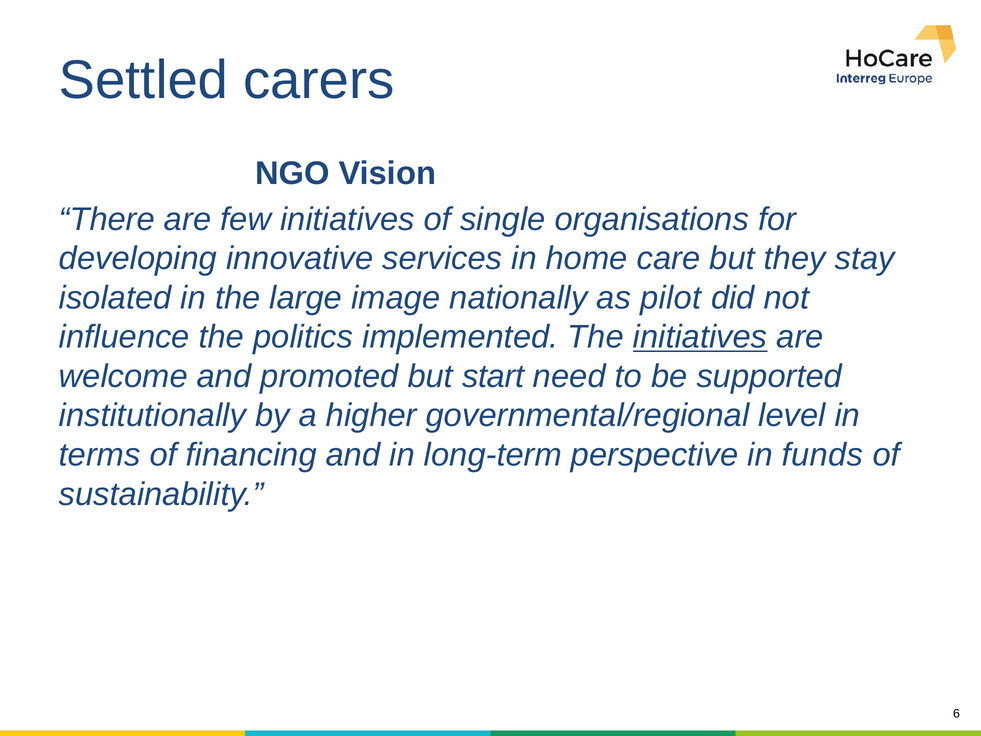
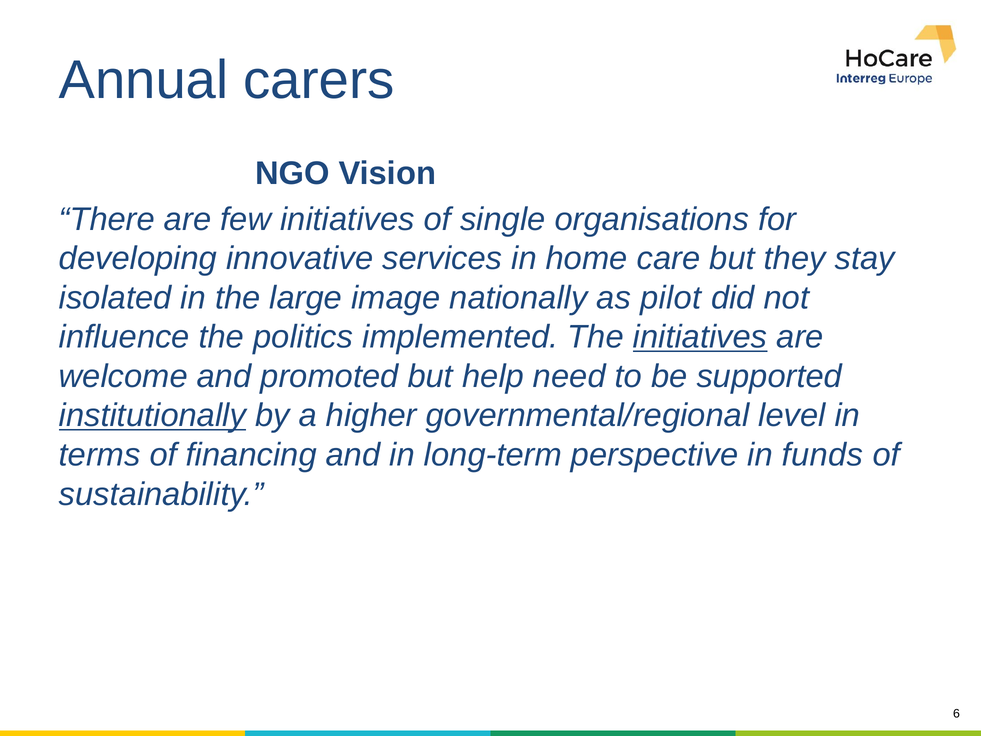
Settled: Settled -> Annual (144, 80)
start: start -> help (493, 376)
institutionally underline: none -> present (152, 416)
